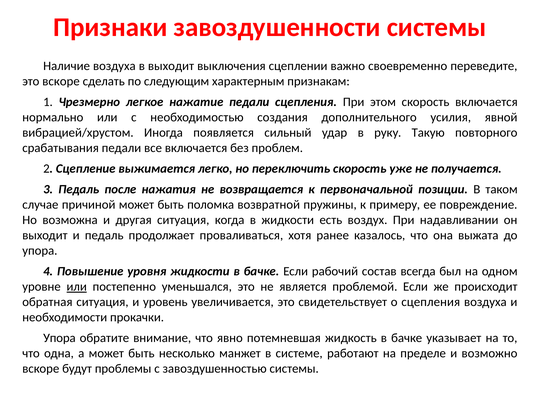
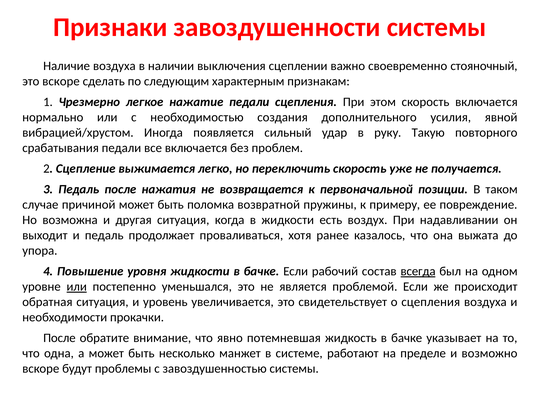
в выходит: выходит -> наличии (171, 66)
переведите: переведите -> стояночный (484, 66)
всегда underline: none -> present (418, 271)
Упора: Упора -> После (59, 338)
